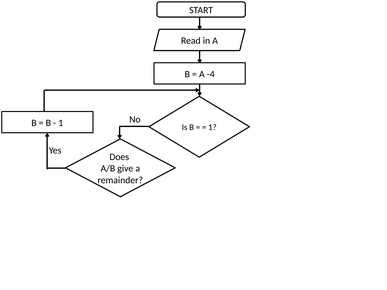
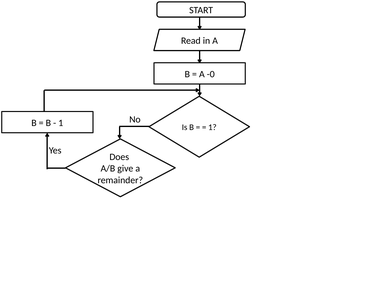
-4: -4 -> -0 (211, 74)
